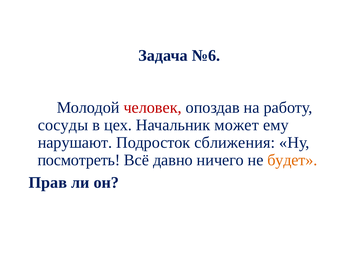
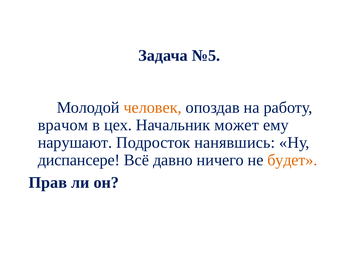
№6: №6 -> №5 (206, 56)
человек colour: red -> orange (153, 108)
сосуды: сосуды -> врачом (63, 125)
сближения: сближения -> нанявшись (235, 143)
посмотреть: посмотреть -> диспансере (79, 160)
